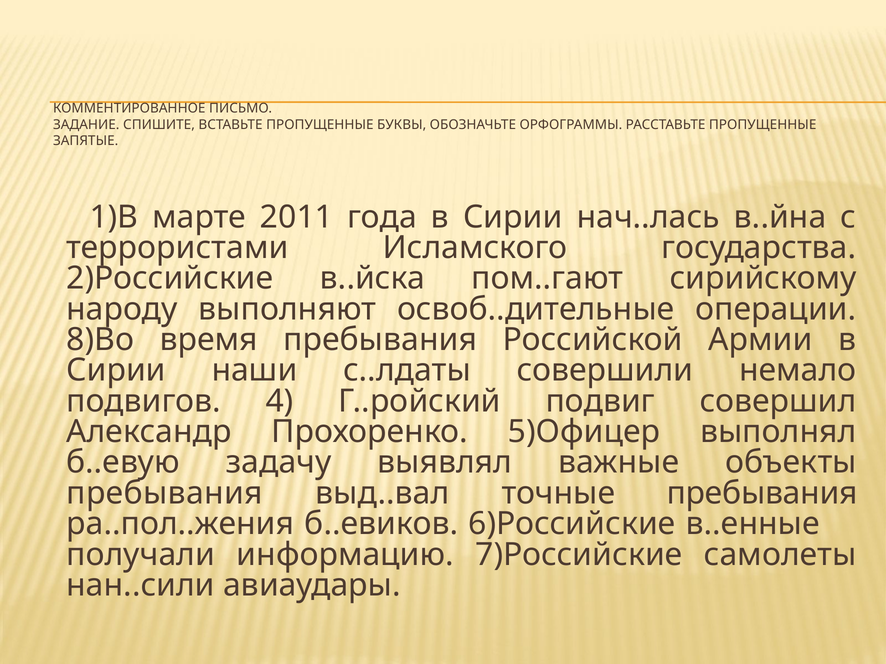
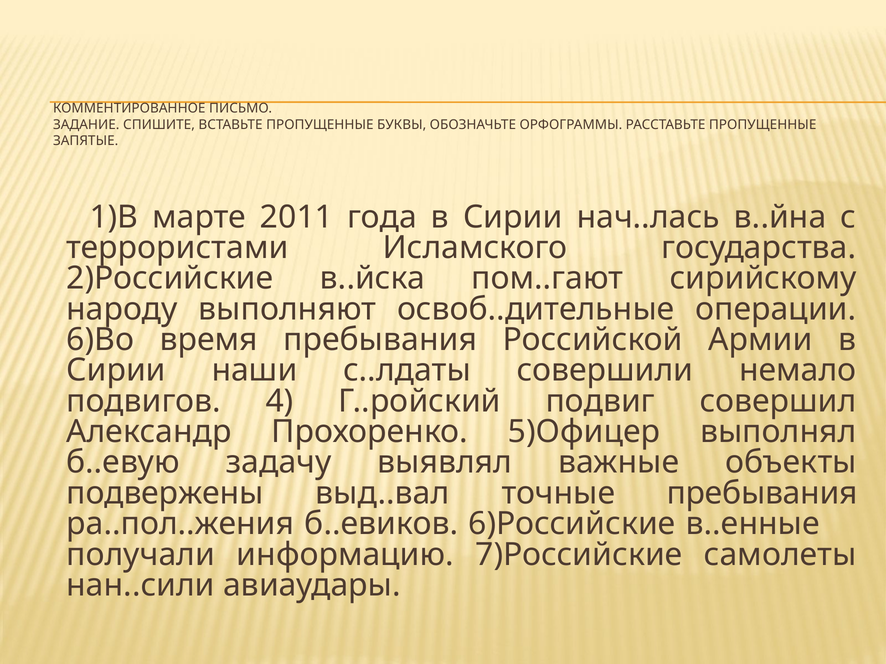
8)Во: 8)Во -> 6)Во (100, 340)
пребывания: пребывания -> подвержены (165, 493)
